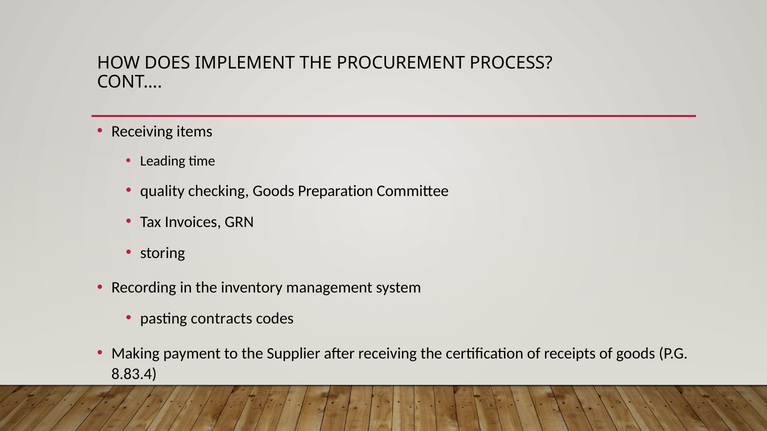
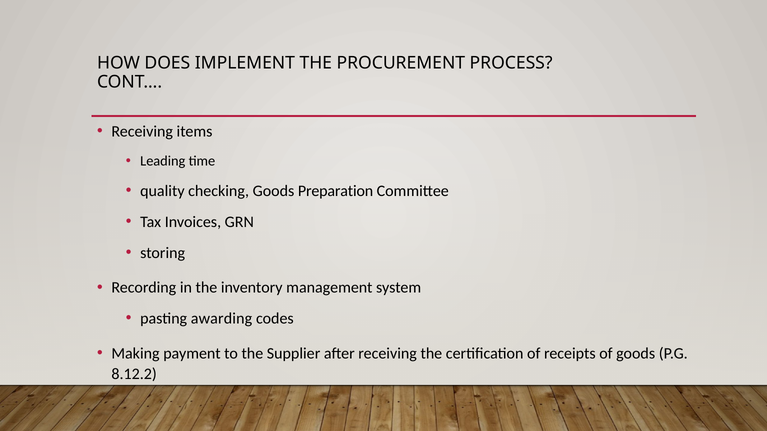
contracts: contracts -> awarding (222, 319)
8.83.4: 8.83.4 -> 8.12.2 (134, 374)
